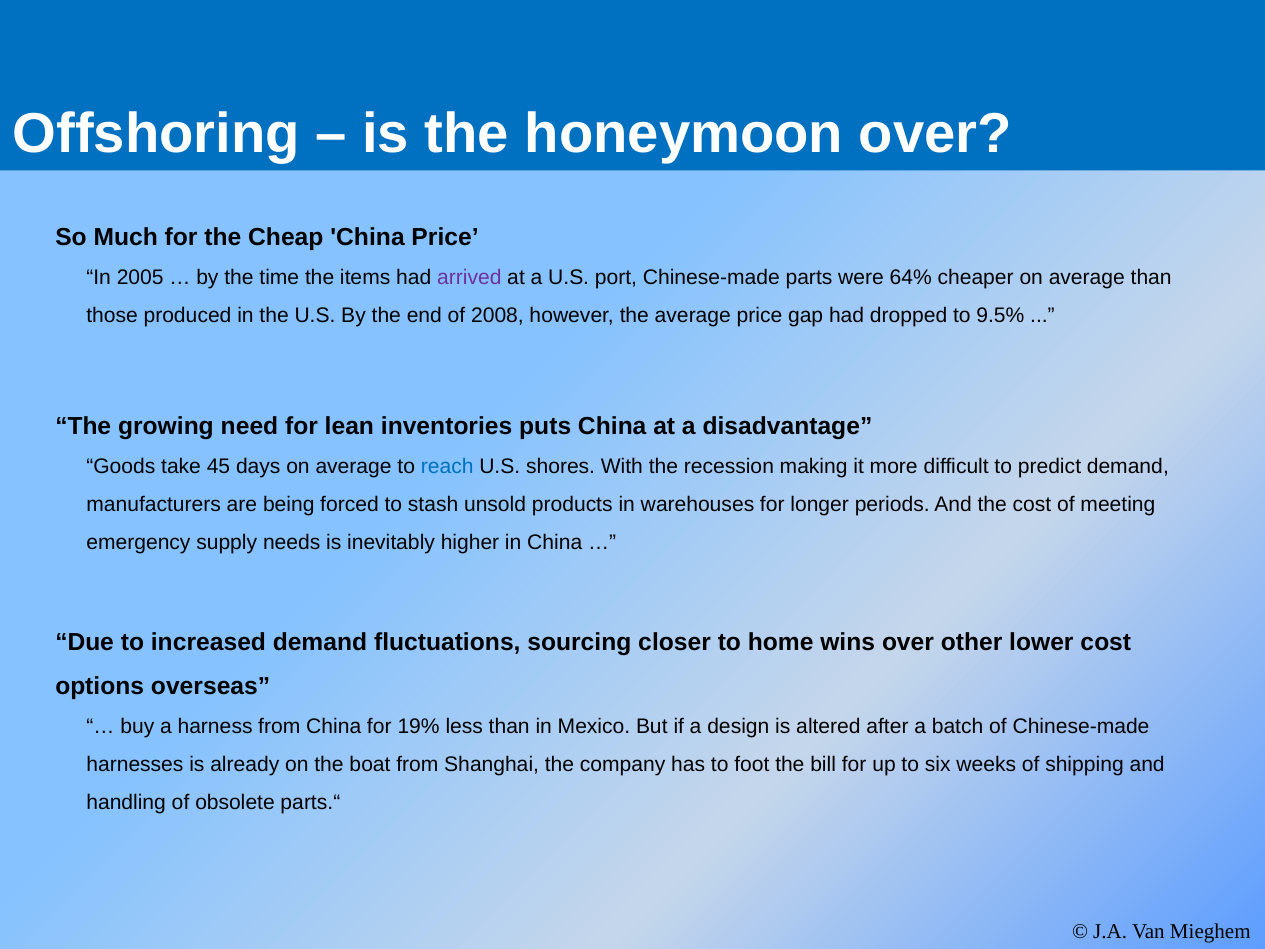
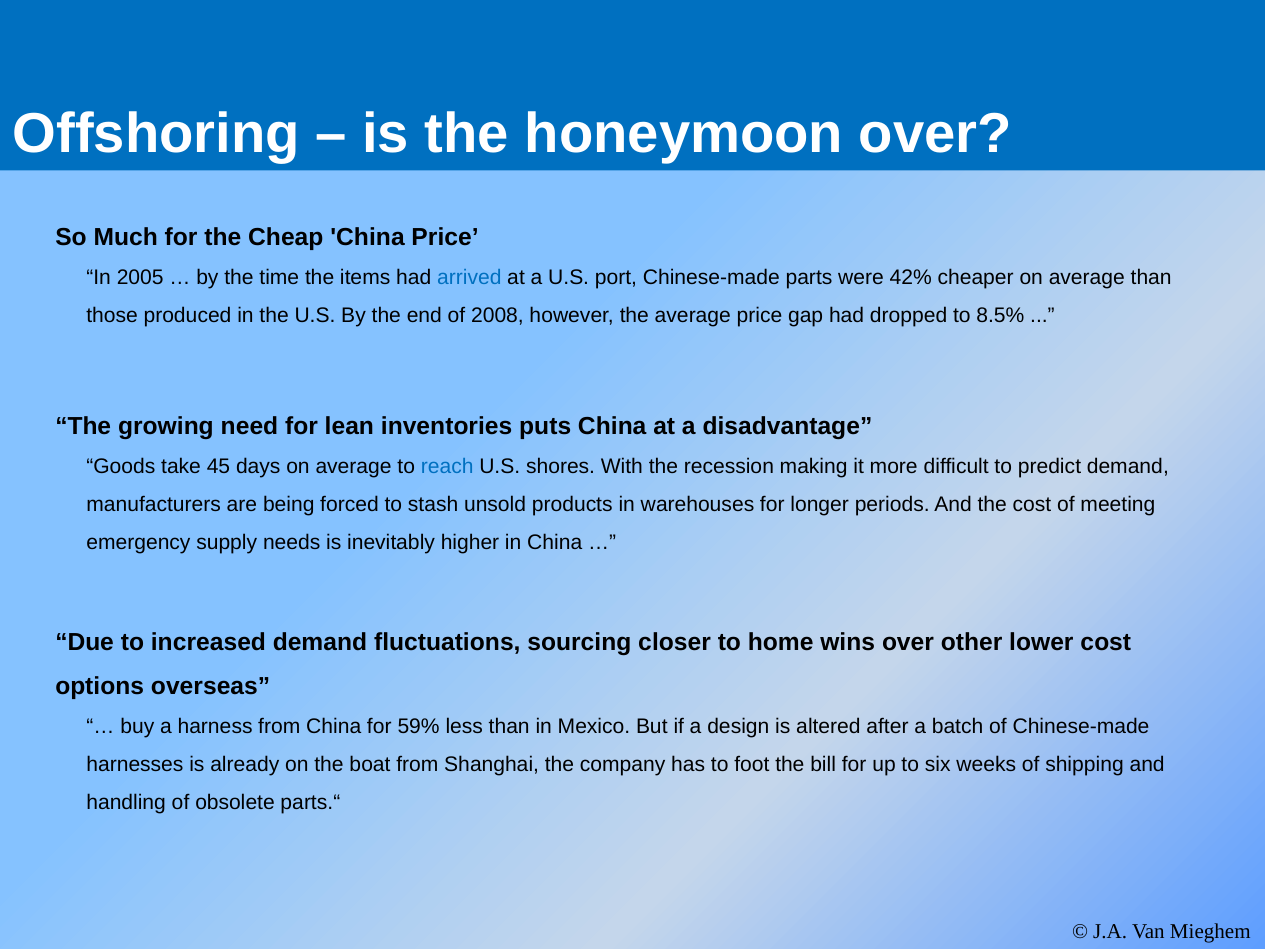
arrived colour: purple -> blue (469, 277)
64%: 64% -> 42% (911, 277)
9.5%: 9.5% -> 8.5% (1000, 315)
19%: 19% -> 59% (419, 726)
